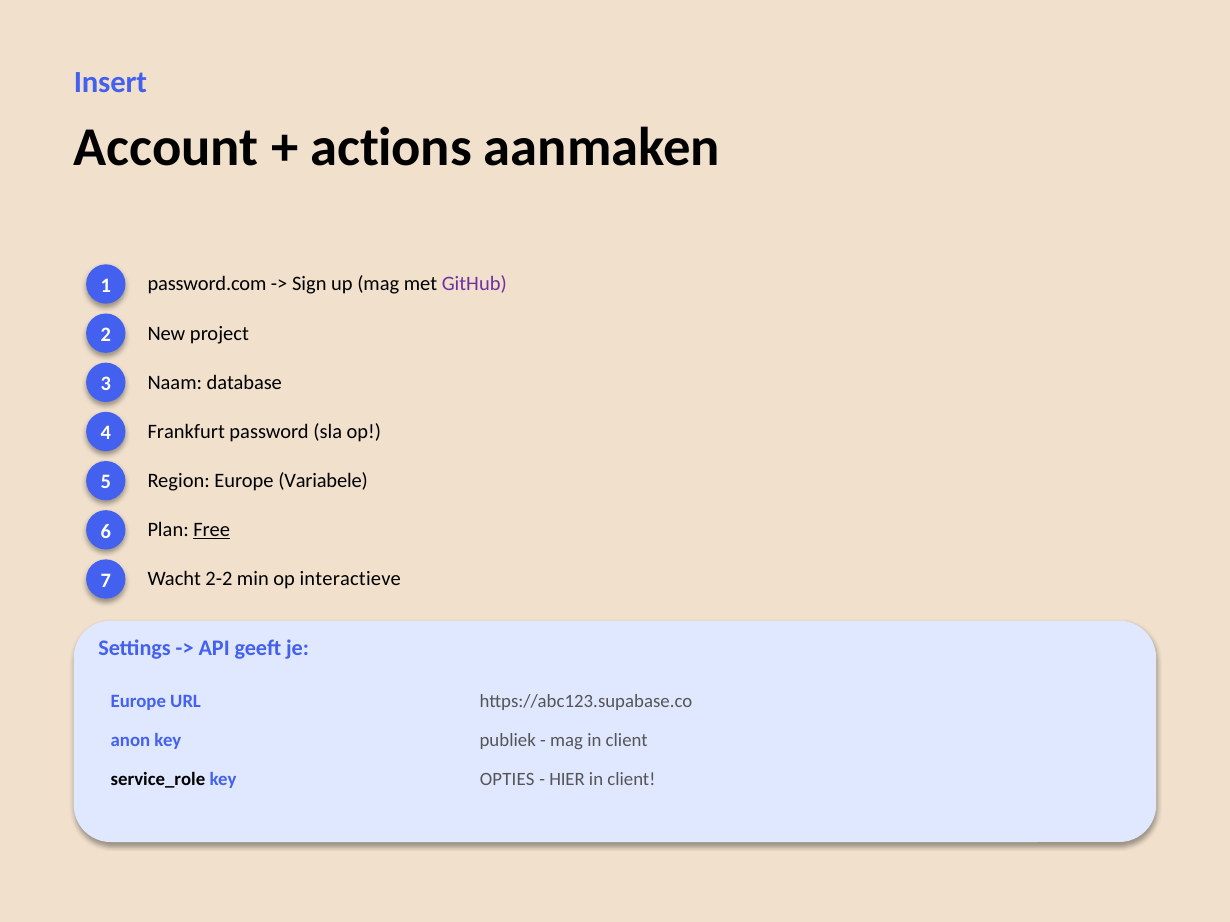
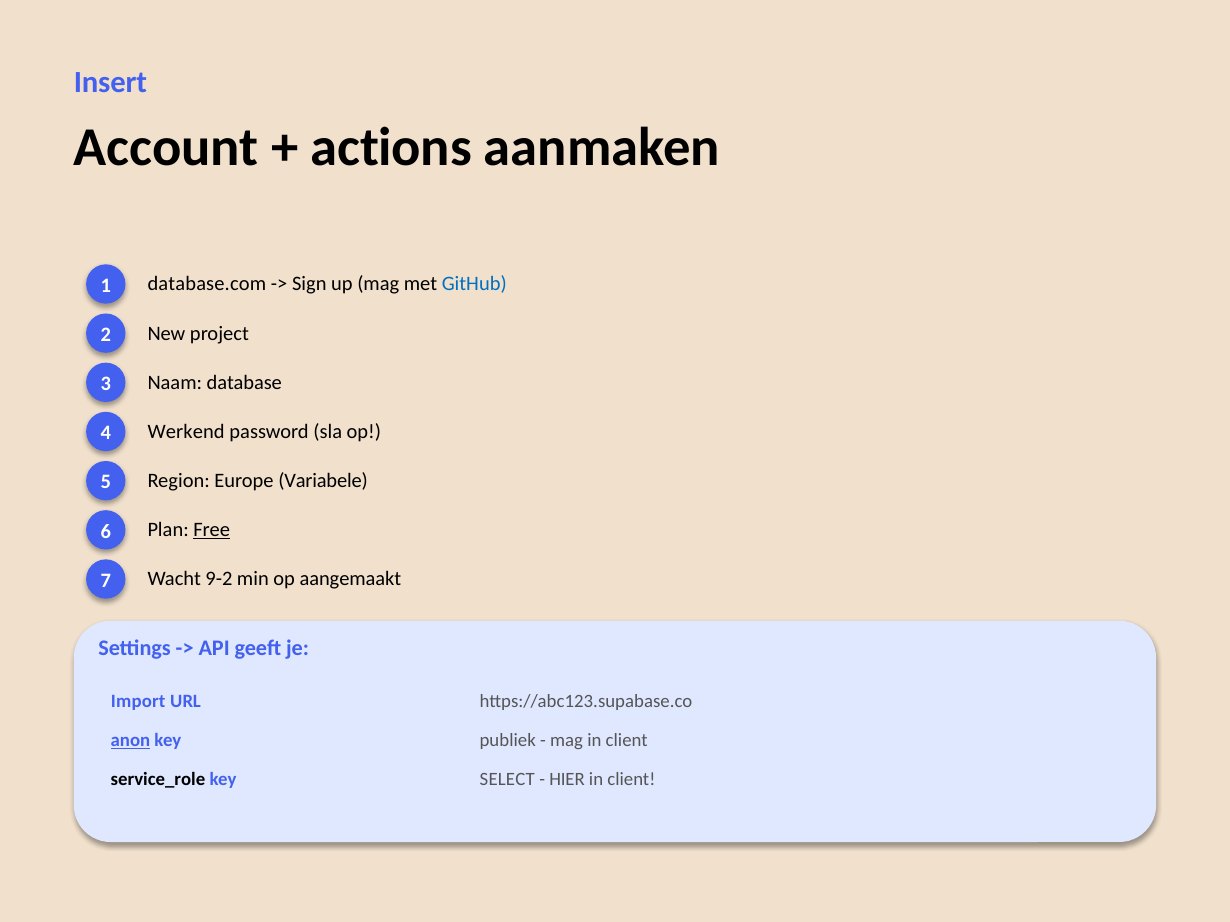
password.com: password.com -> database.com (207, 284)
GitHub colour: purple -> blue (474, 284)
Frankfurt: Frankfurt -> Werkend (186, 432)
2-2: 2-2 -> 9-2 (219, 579)
interactieve: interactieve -> aangemaakt (350, 579)
Europe: Europe -> Import (138, 701)
anon underline: none -> present (130, 741)
OPTIES: OPTIES -> SELECT (507, 780)
